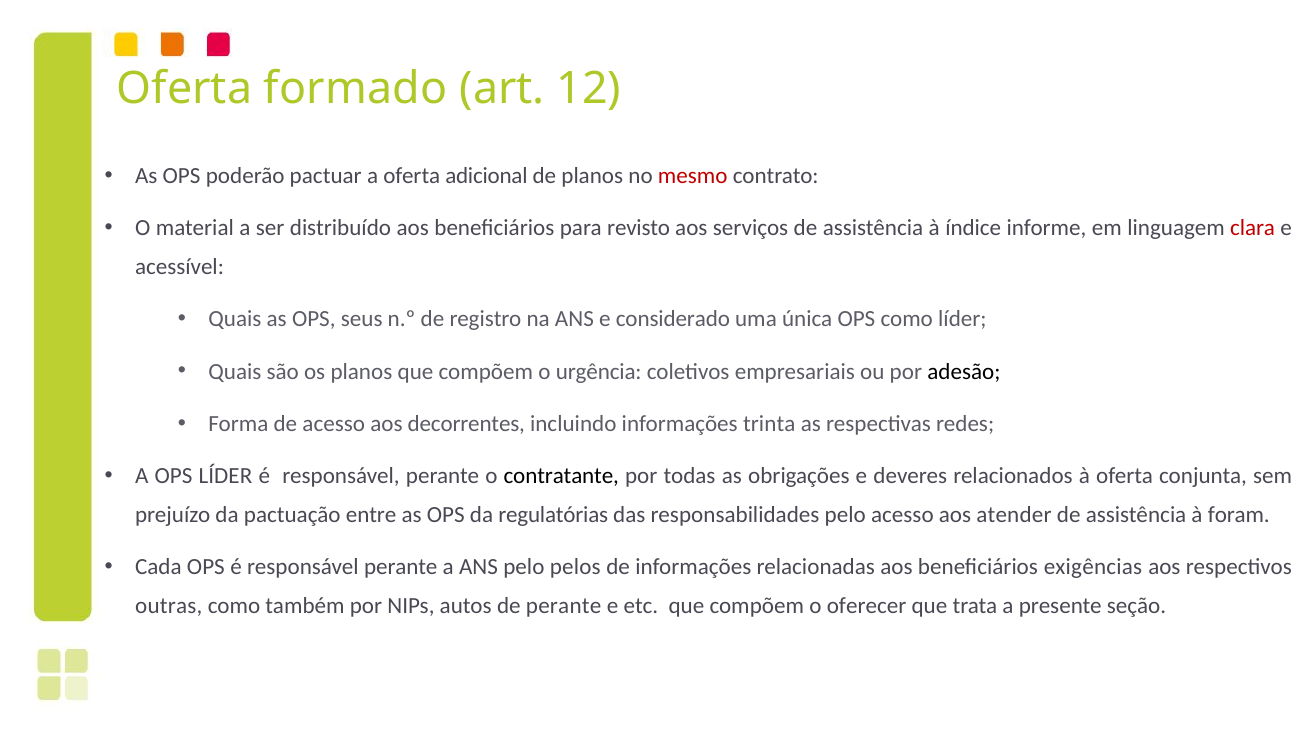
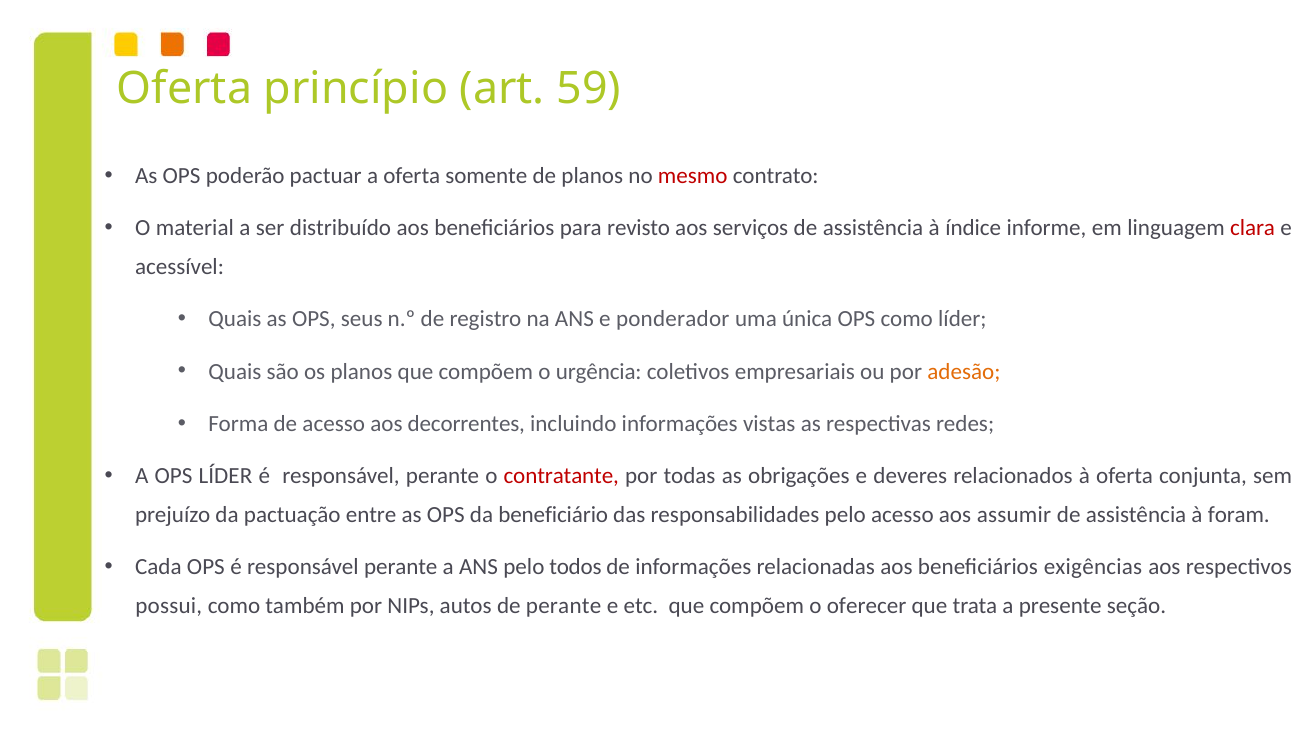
formado: formado -> princípio (356, 89)
12: 12 -> 59 (589, 89)
adicional: adicional -> somente (486, 176)
considerado: considerado -> ponderador (673, 319)
adesão colour: black -> orange (964, 371)
trinta: trinta -> vistas (769, 424)
contratante colour: black -> red (561, 476)
regulatórias: regulatórias -> beneficiário (553, 515)
atender: atender -> assumir (1014, 515)
pelos: pelos -> todos (575, 567)
outras: outras -> possui (169, 606)
